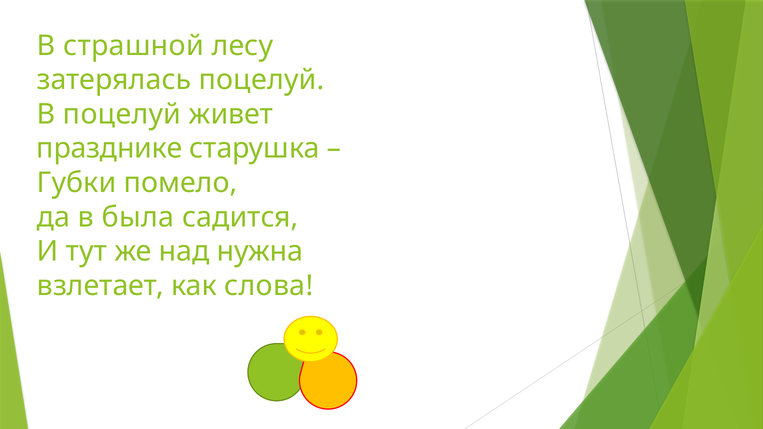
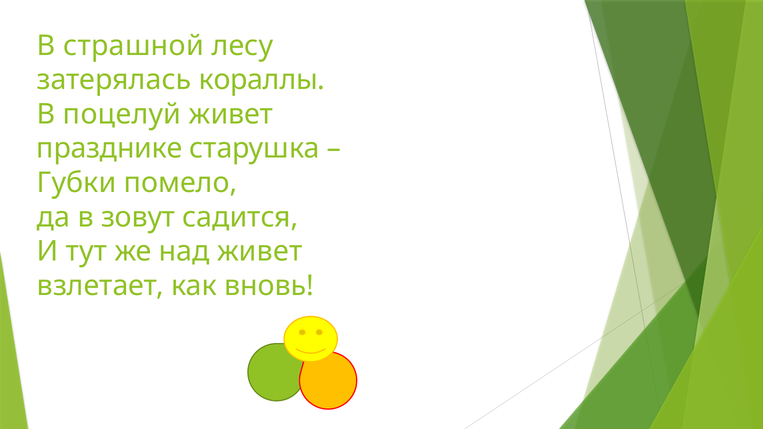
затерялась поцелуй: поцелуй -> кораллы (262, 80)
была: была -> зовут (138, 217)
над нужна: нужна -> живет (260, 252)
слова: слова -> вновь (269, 286)
